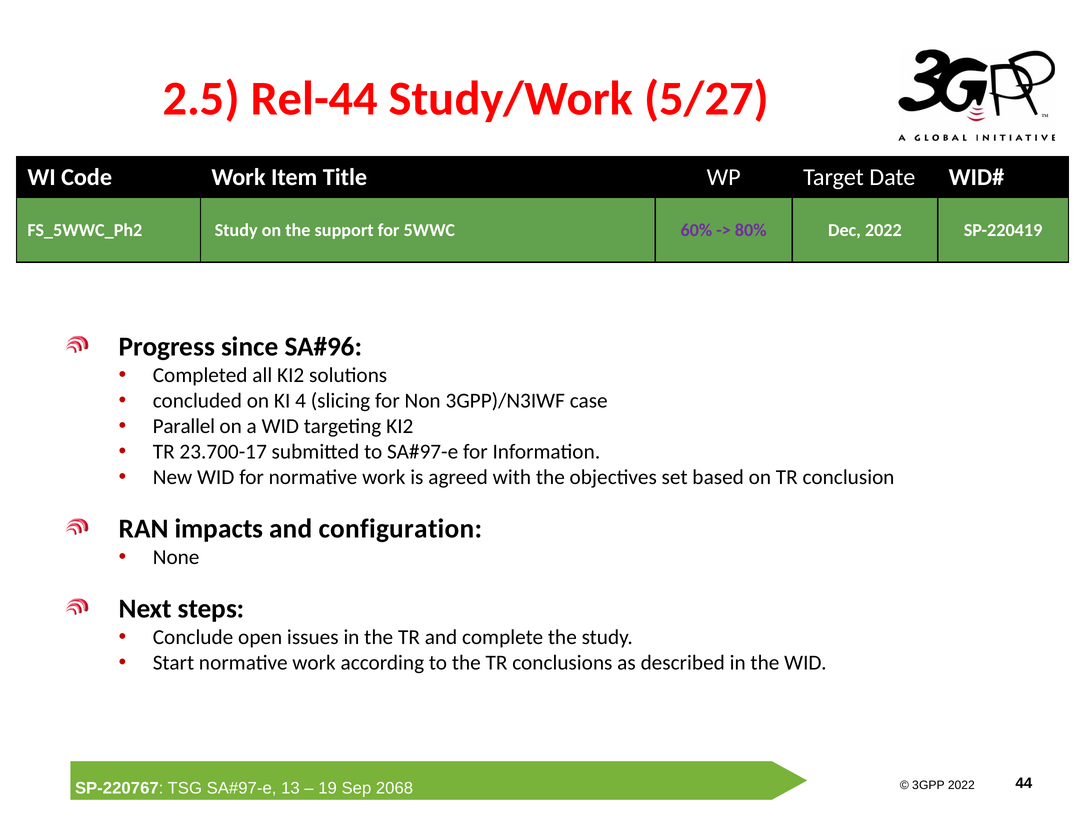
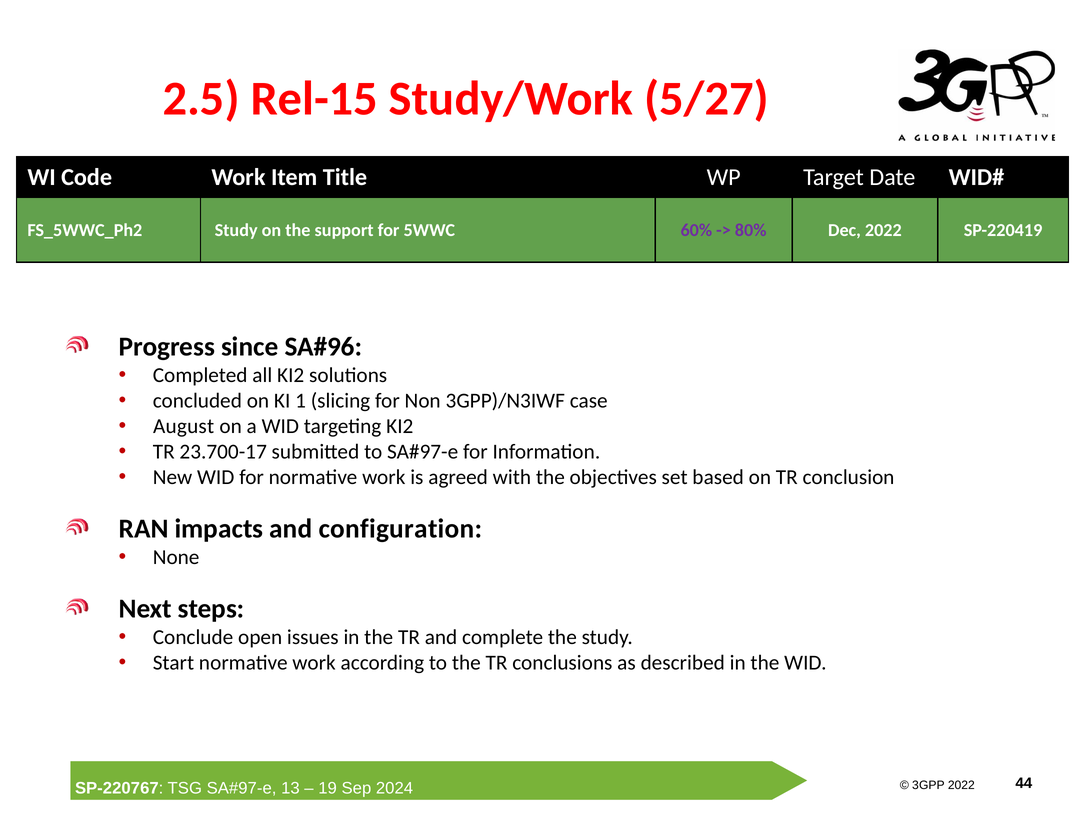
Rel-44: Rel-44 -> Rel-15 (314, 99)
4: 4 -> 1 (301, 401)
Parallel: Parallel -> August (184, 426)
2068: 2068 -> 2024 (395, 788)
